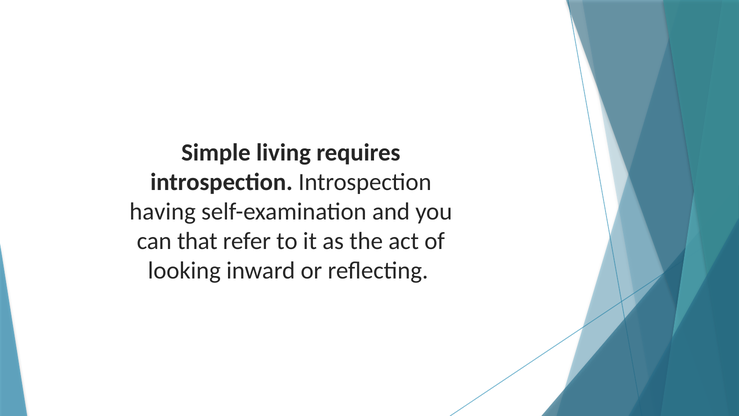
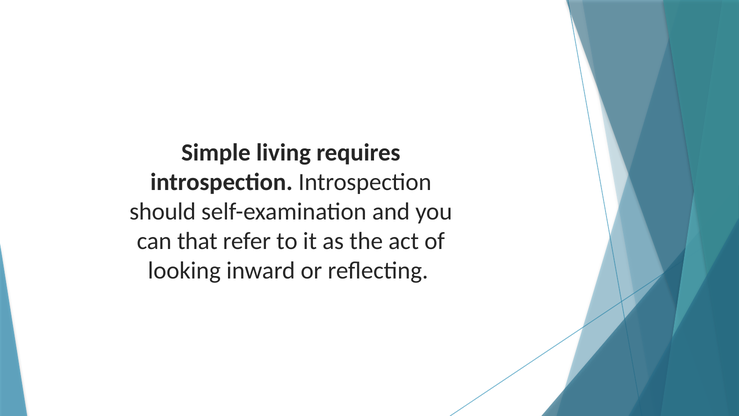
having: having -> should (163, 212)
